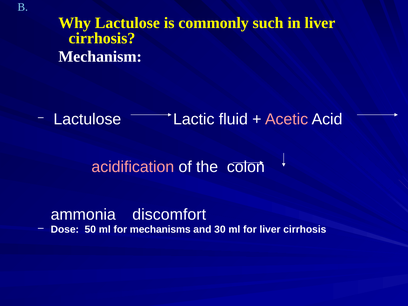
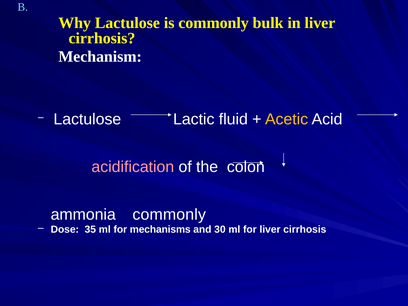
such: such -> bulk (268, 23)
Acetic colour: pink -> yellow (287, 119)
ammonia discomfort: discomfort -> commonly (169, 214)
50: 50 -> 35 (90, 229)
